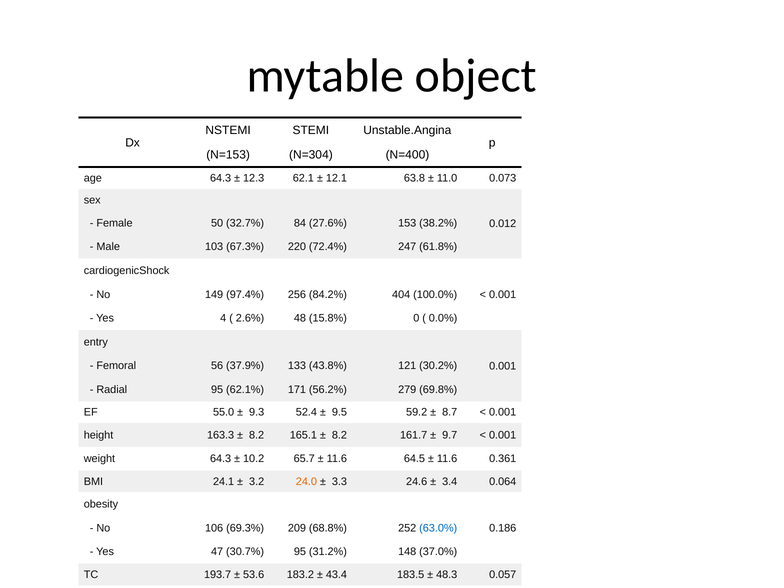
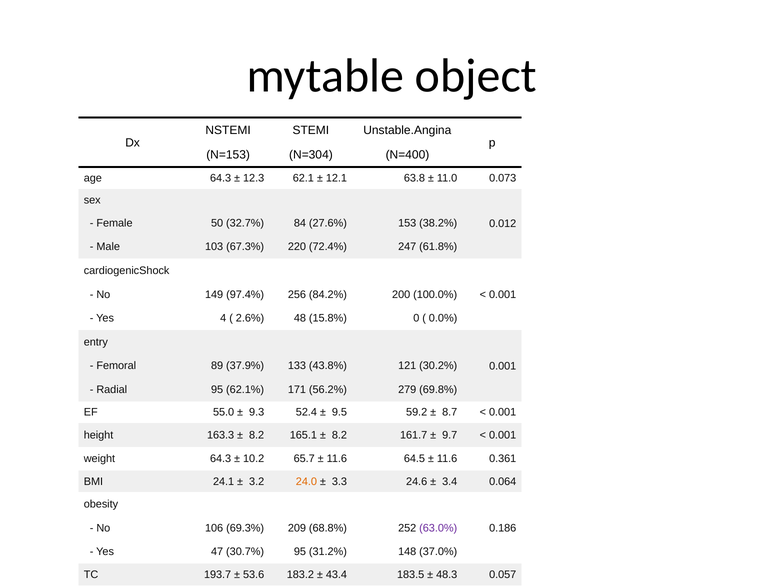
404: 404 -> 200 (401, 295)
56: 56 -> 89 (217, 366)
63.0% colour: blue -> purple (438, 528)
